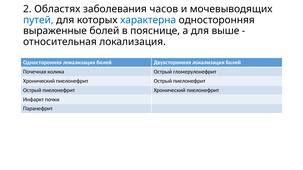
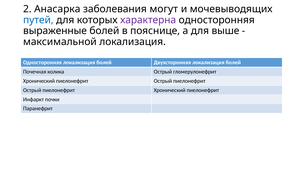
Областях: Областях -> Анасарка (57, 9)
часов: часов -> могут (164, 9)
характерна colour: blue -> purple (148, 20)
относительная: относительная -> максимальной (60, 42)
